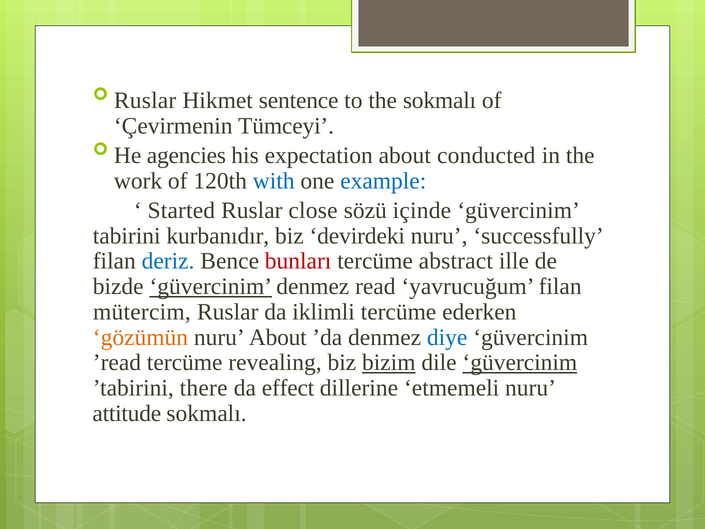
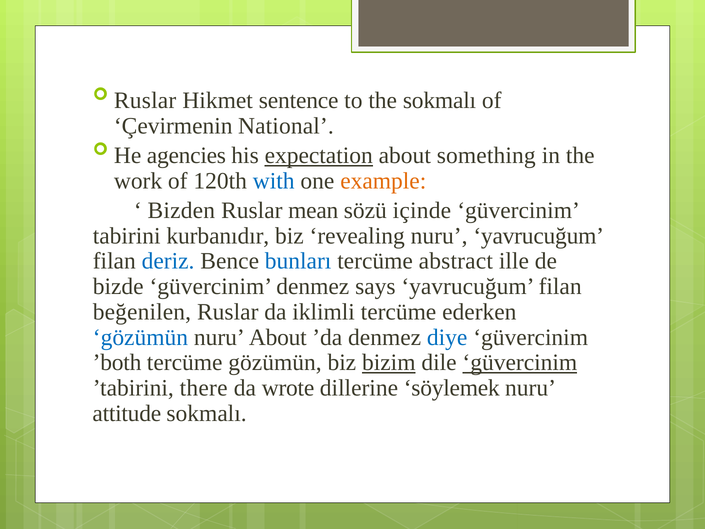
Tümceyi: Tümceyi -> National (286, 126)
expectation underline: none -> present (319, 155)
conducted: conducted -> something (486, 155)
example colour: blue -> orange (383, 181)
Started: Started -> Bizden (181, 210)
close: close -> mean (313, 210)
devirdeki: devirdeki -> revealing (357, 236)
nuru successfully: successfully -> yavrucuğum (539, 236)
bunları colour: red -> blue (298, 261)
güvercinim underline: present -> none (211, 286)
read: read -> says (375, 286)
mütercim: mütercim -> beğenilen (142, 312)
gözümün colour: orange -> blue (140, 337)
’read: ’read -> ’both (117, 363)
tercüme revealing: revealing -> gözümün (275, 363)
effect: effect -> wrote (288, 388)
etmemeli: etmemeli -> söylemek (452, 388)
